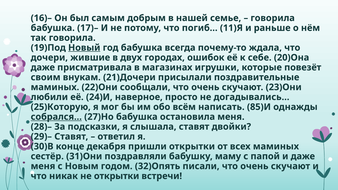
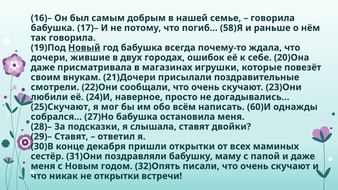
11)Я: 11)Я -> 58)Я (231, 28)
маминых: маминых -> смотрели (55, 87)
25)Которую: 25)Которую -> 25)Скучают (61, 107)
85)И: 85)И -> 60)И (259, 107)
собрался… underline: present -> none (56, 117)
